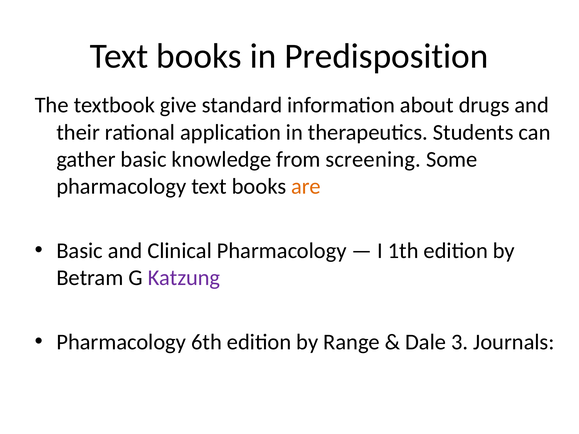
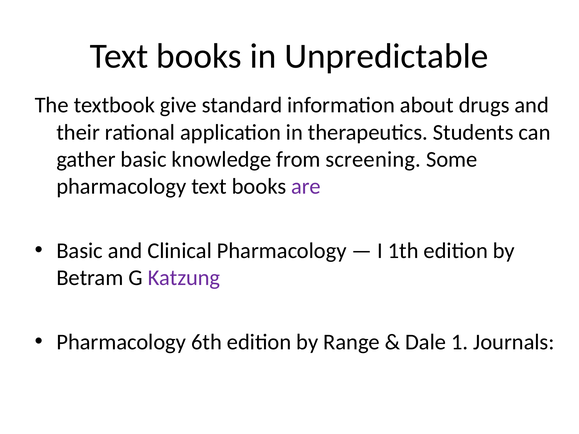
Predisposition: Predisposition -> Unpredictable (386, 56)
are colour: orange -> purple (306, 186)
3: 3 -> 1 (460, 342)
